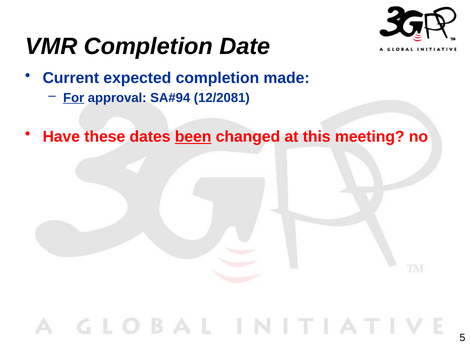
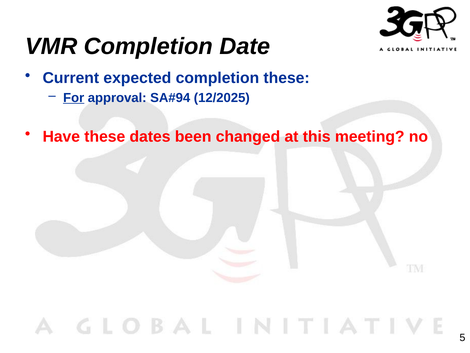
completion made: made -> these (287, 78)
12/2081: 12/2081 -> 12/2025 (222, 98)
been underline: present -> none (193, 136)
